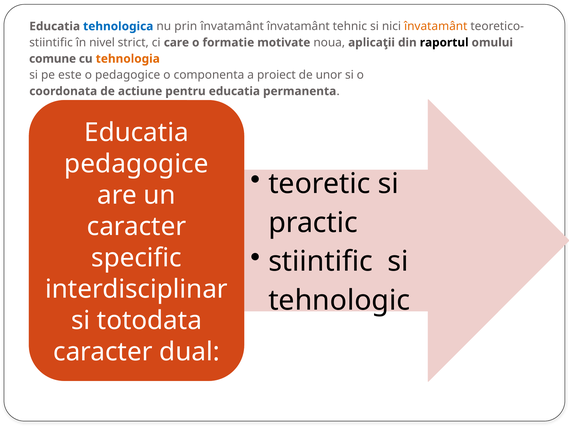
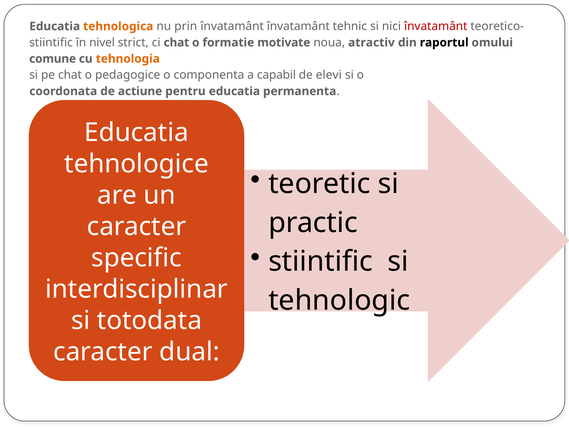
tehnologica colour: blue -> orange (118, 26)
învatamânt colour: orange -> red (436, 26)
ci care: care -> chat (176, 43)
aplicaţii: aplicaţii -> atractiv (371, 43)
pe este: este -> chat (70, 75)
proiect: proiect -> capabil (276, 75)
unor: unor -> elevi (329, 75)
pedagogice: pedagogice -> tehnologice (137, 164)
